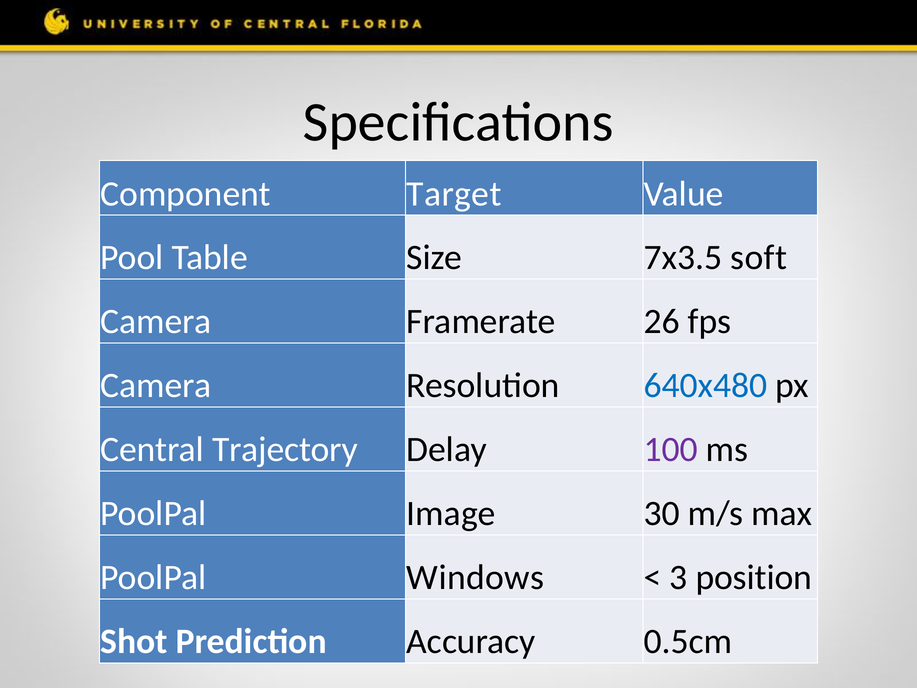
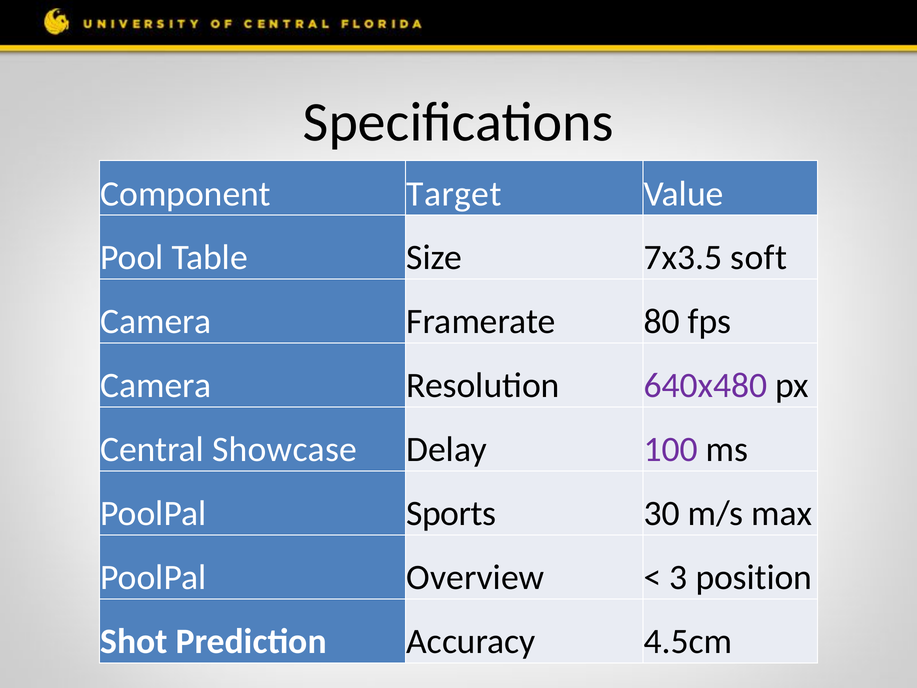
26: 26 -> 80 (662, 322)
640x480 colour: blue -> purple (706, 385)
Trajectory: Trajectory -> Showcase (285, 449)
Image: Image -> Sports (451, 513)
Windows: Windows -> Overview (475, 577)
0.5cm: 0.5cm -> 4.5cm (688, 641)
